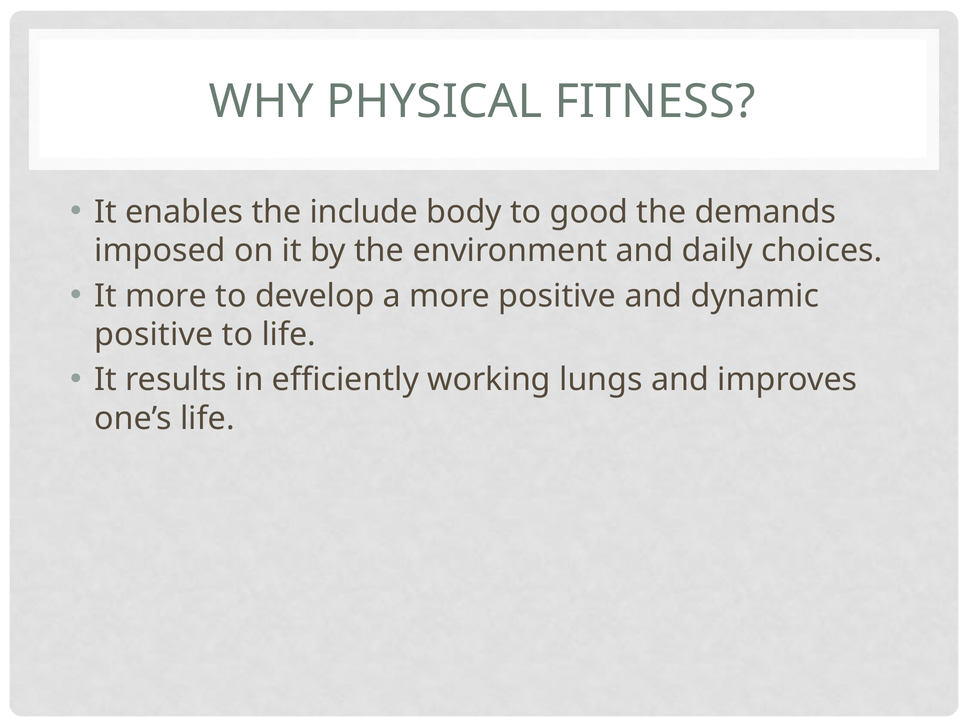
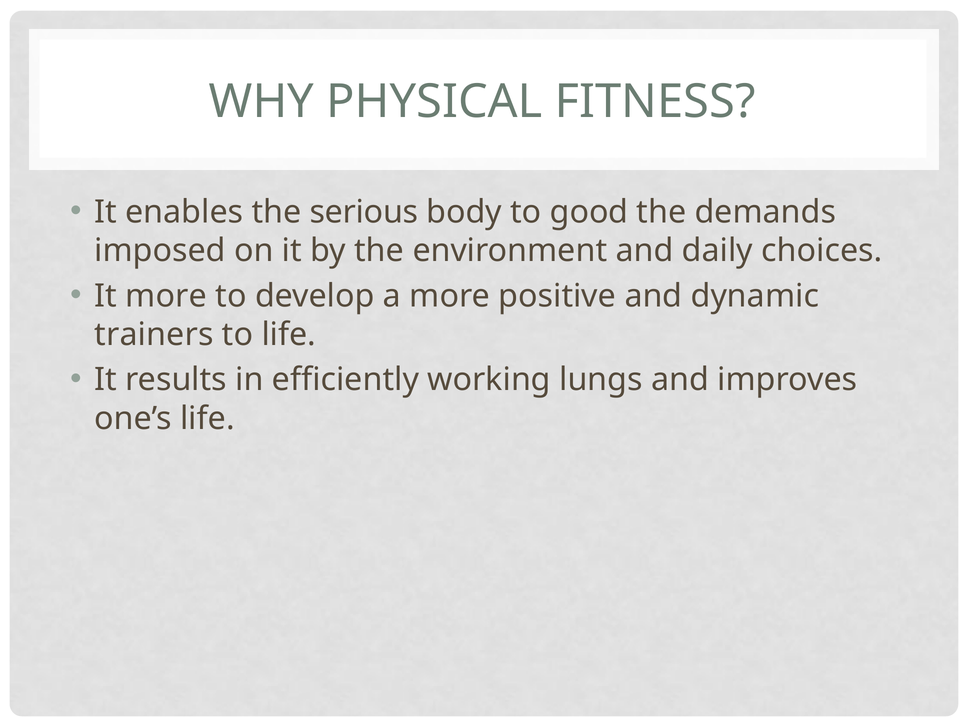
include: include -> serious (364, 212)
positive: positive -> trainers (154, 335)
